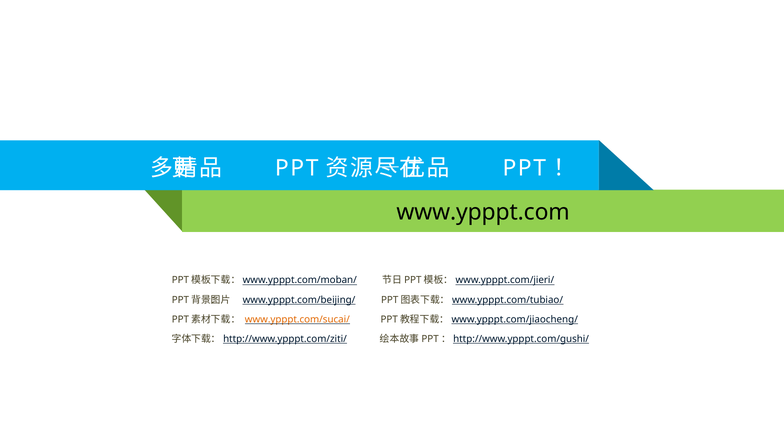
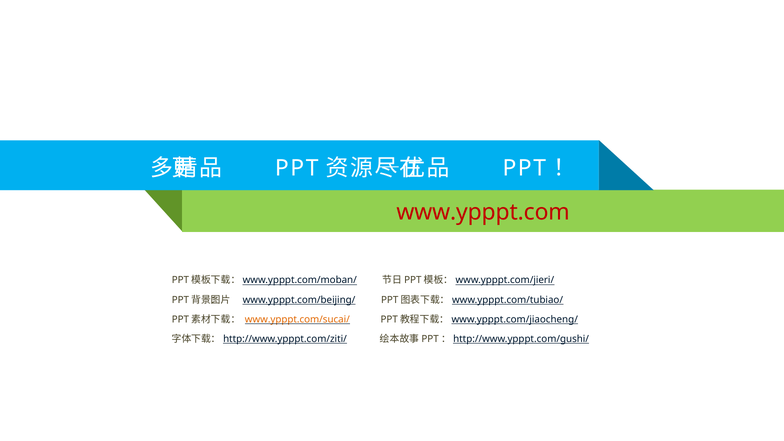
www.ypppt.com colour: black -> red (483, 212)
